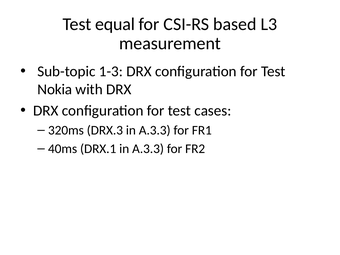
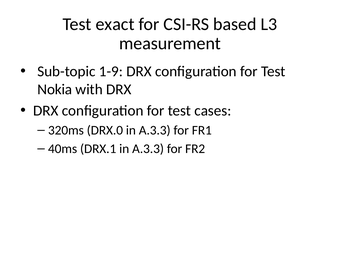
equal: equal -> exact (115, 24)
1-3: 1-3 -> 1-9 (111, 71)
DRX.3: DRX.3 -> DRX.0 (105, 130)
